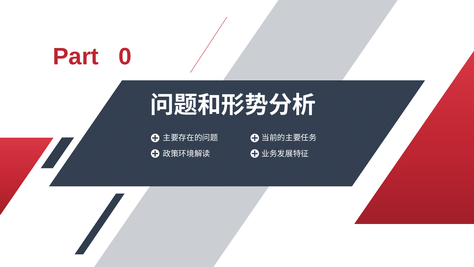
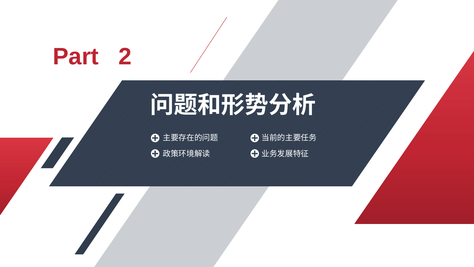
0: 0 -> 2 (125, 56)
